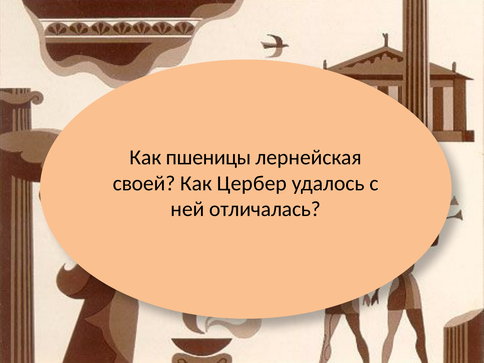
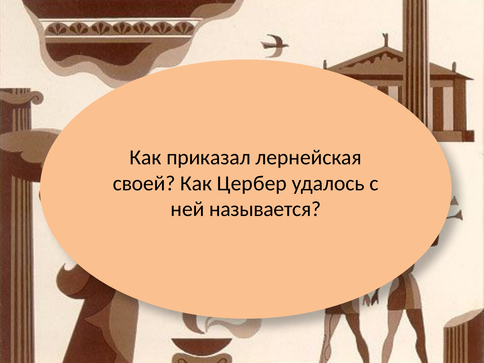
пшеницы: пшеницы -> приказал (209, 158)
отличалась: отличалась -> называется (265, 209)
